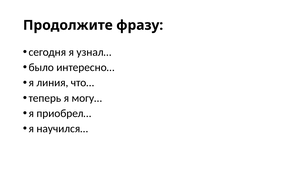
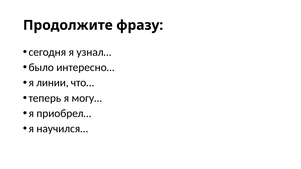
линия: линия -> линии (52, 83)
